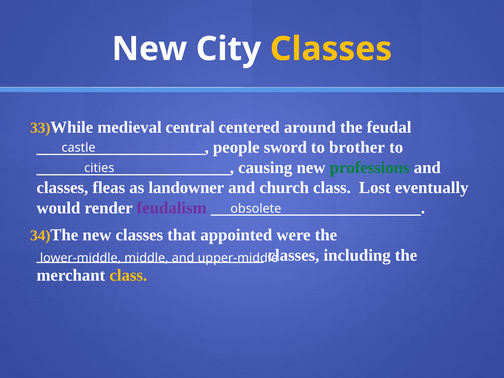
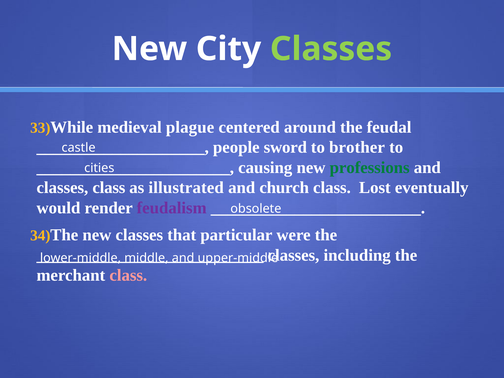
Classes colour: yellow -> light green (331, 49)
central: central -> plague (190, 127)
classes fleas: fleas -> class (109, 188)
landowner: landowner -> illustrated (186, 188)
appointed: appointed -> particular (236, 235)
class colour: yellow -> pink (128, 275)
